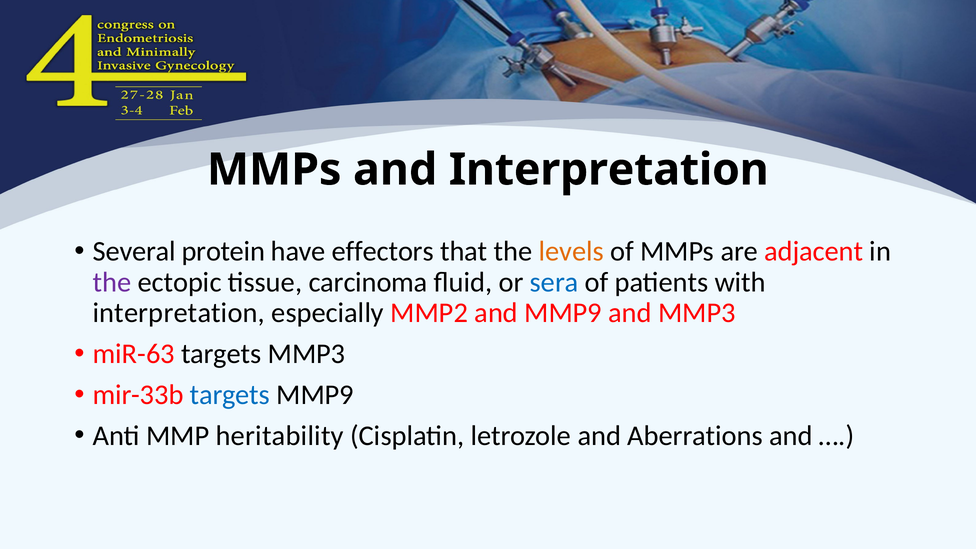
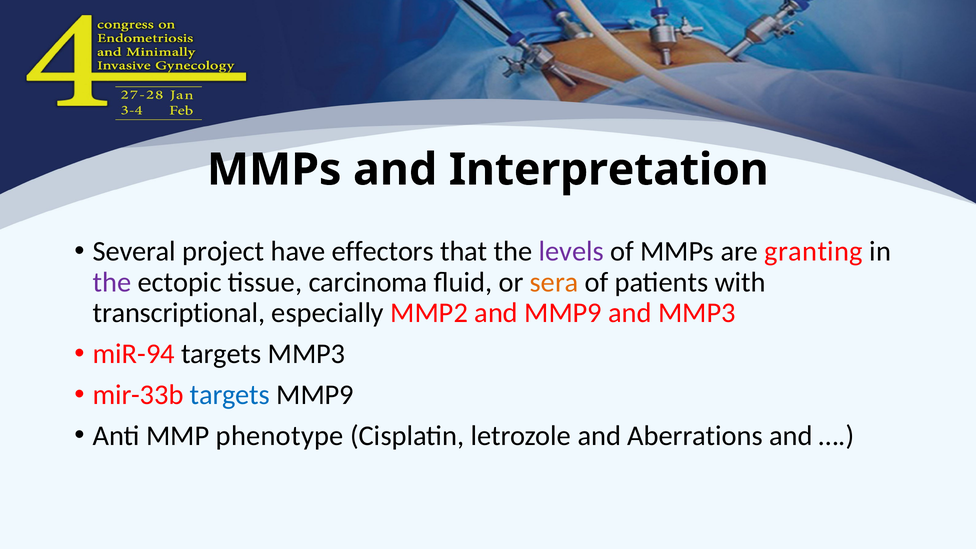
protein: protein -> project (223, 251)
levels colour: orange -> purple (571, 251)
adjacent: adjacent -> granting (814, 251)
sera colour: blue -> orange (554, 282)
interpretation: interpretation -> transcriptional (179, 313)
miR-63: miR-63 -> miR-94 (134, 354)
heritability: heritability -> phenotype (280, 436)
